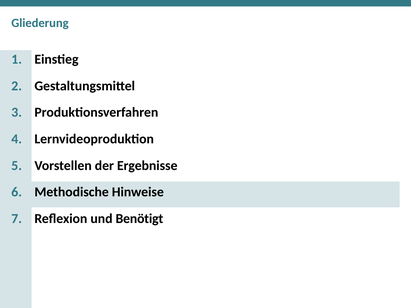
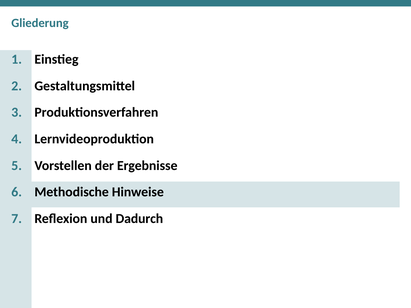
Benötigt: Benötigt -> Dadurch (139, 219)
